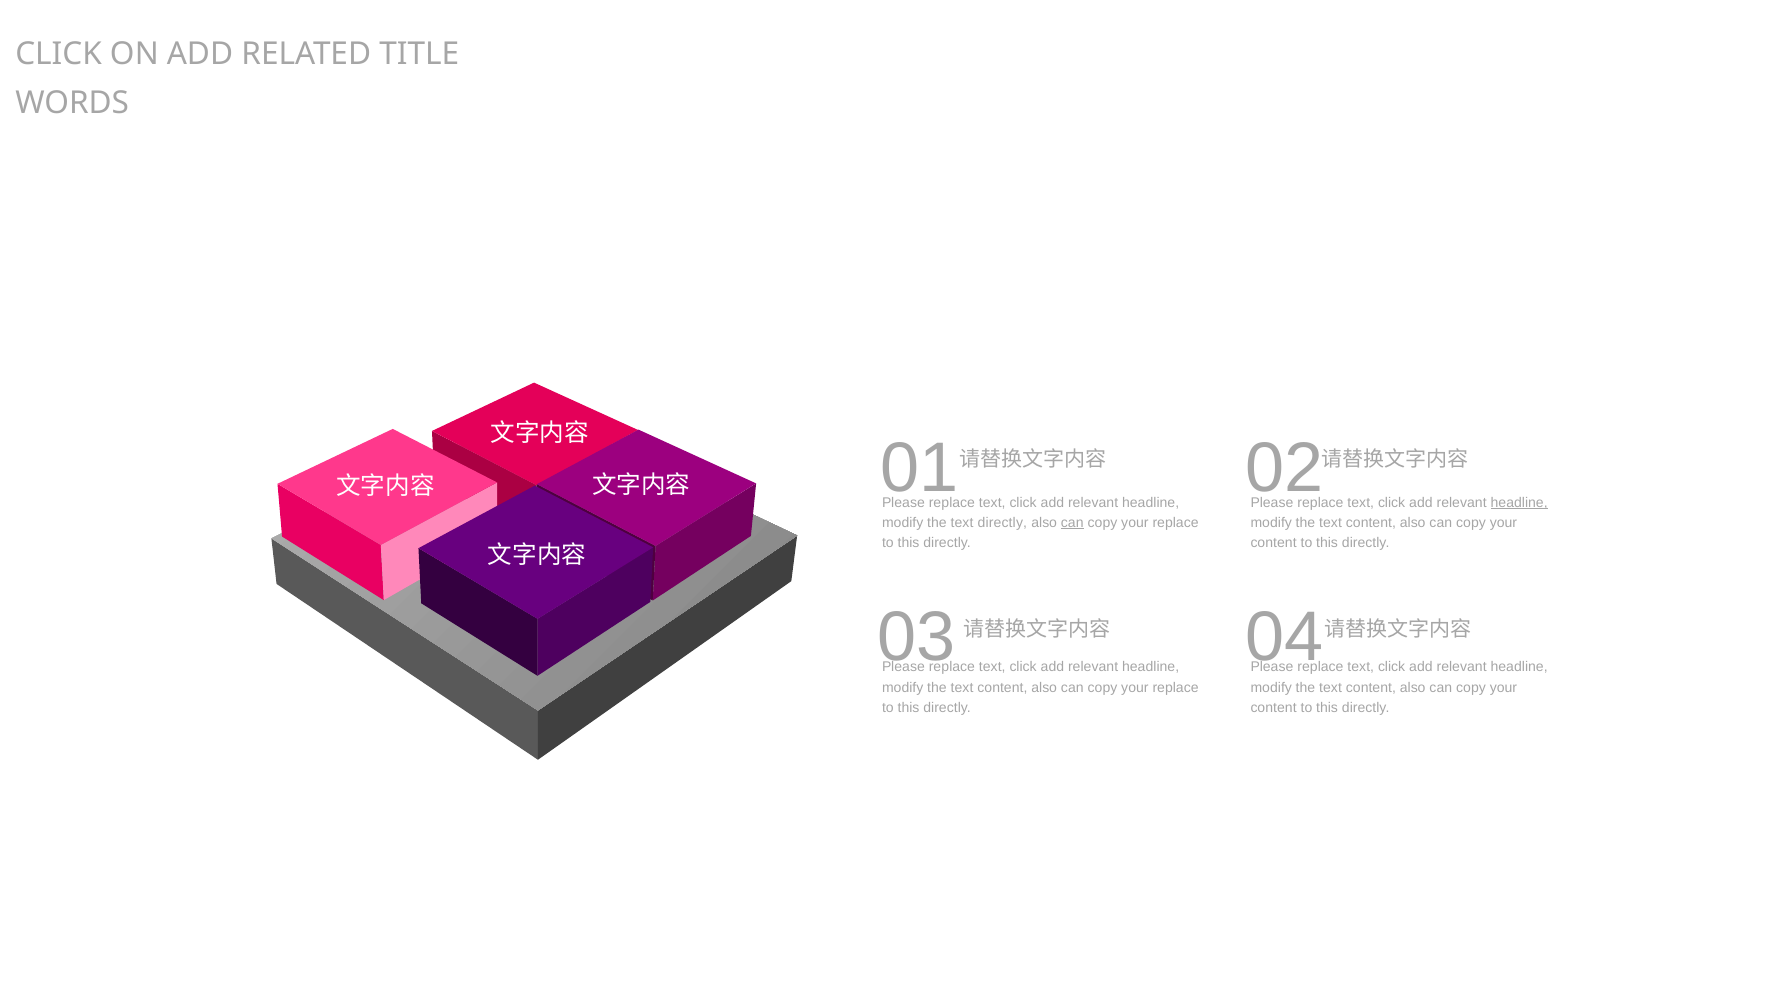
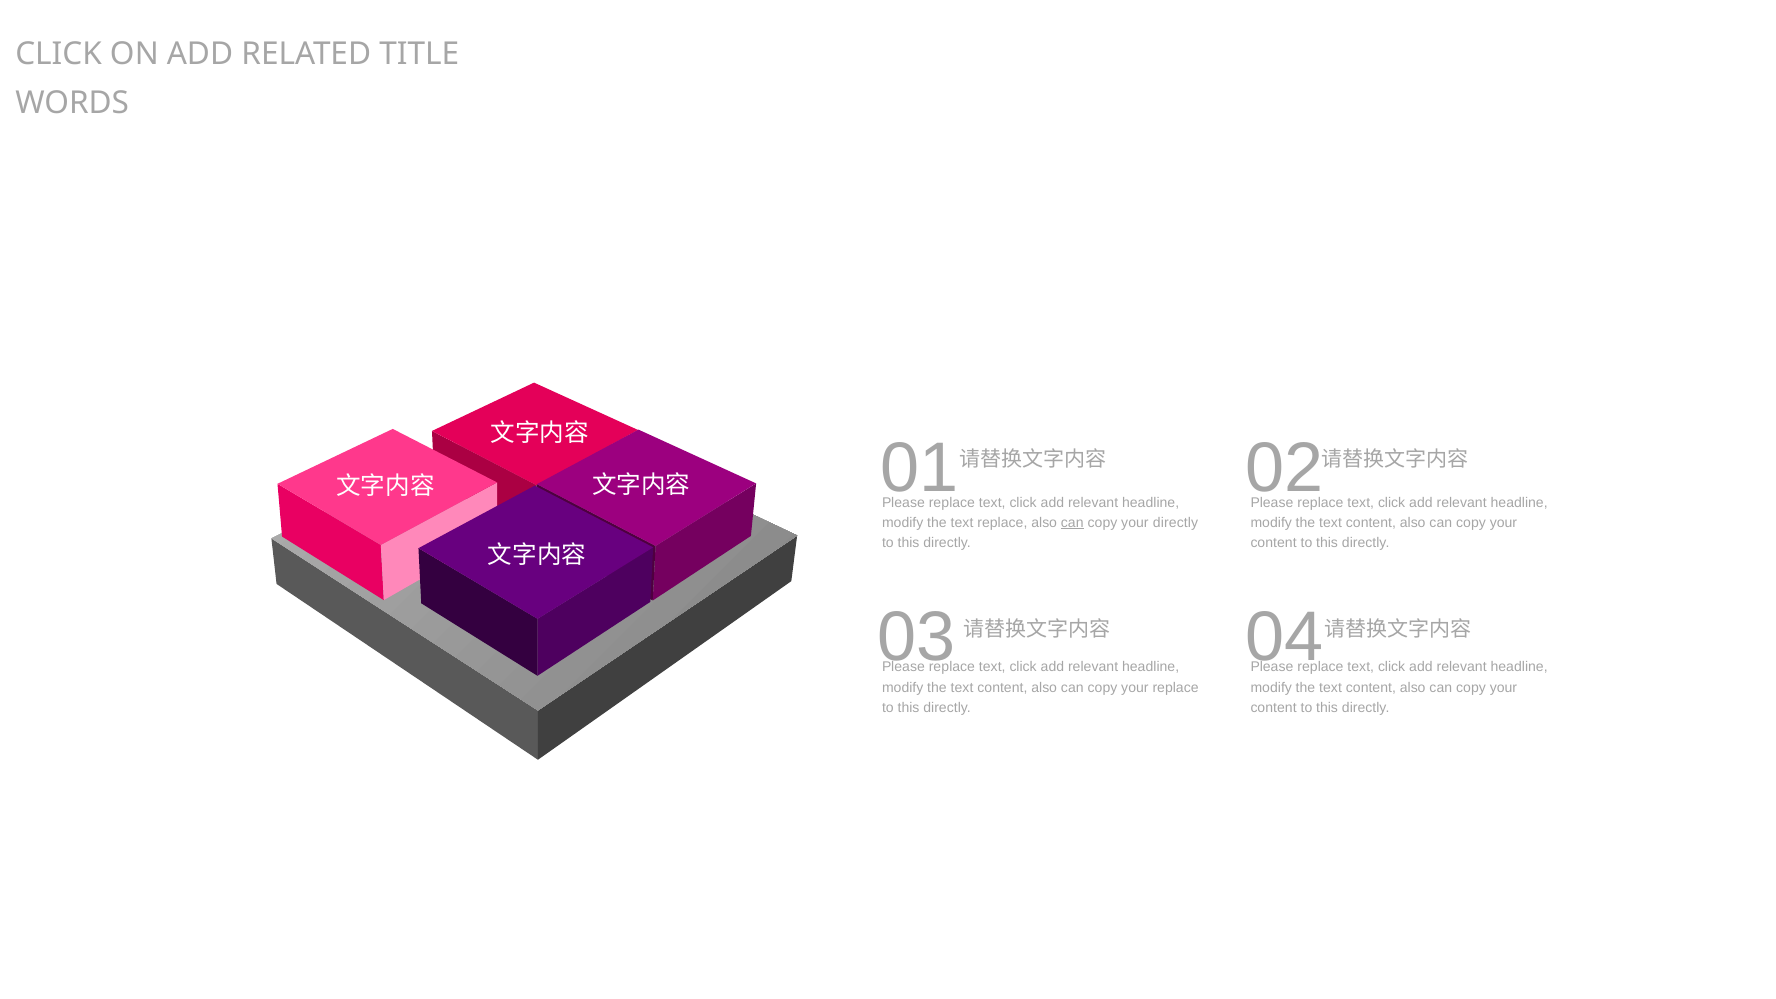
headline underline: present -> none (1519, 502)
text directly: directly -> replace (1002, 523)
replace: replace -> directly (1176, 523)
